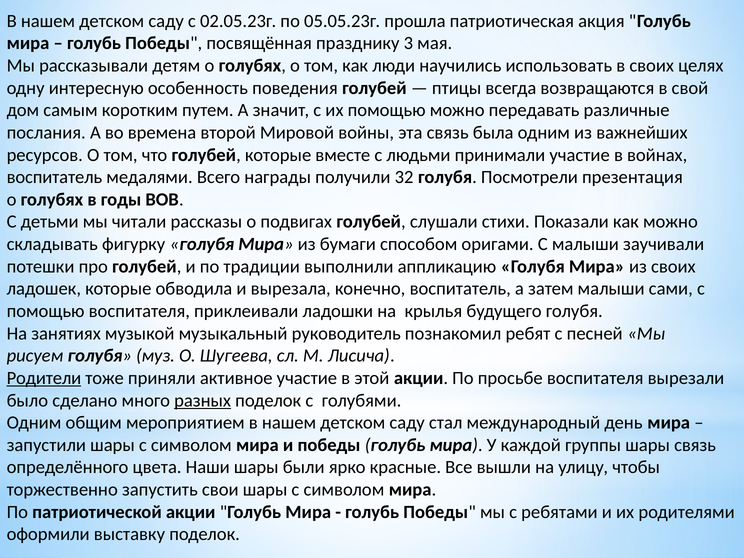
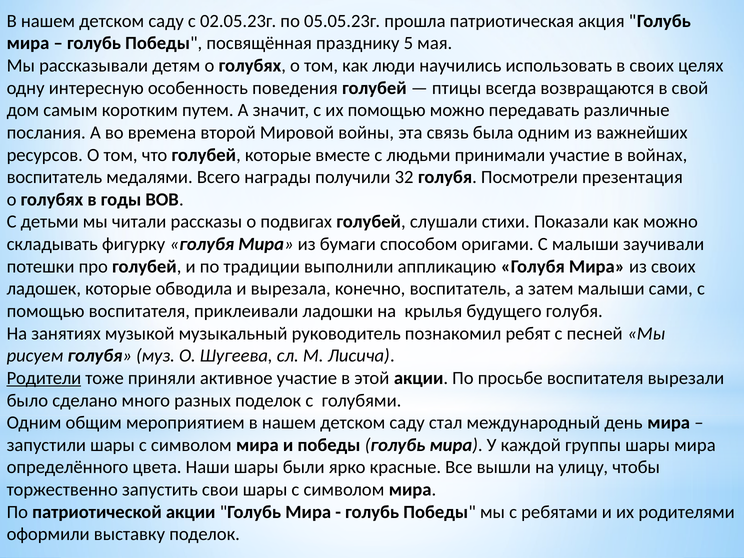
3: 3 -> 5 (408, 43)
разных underline: present -> none (203, 400)
шары связь: связь -> мира (695, 445)
